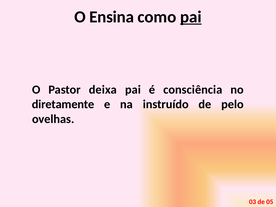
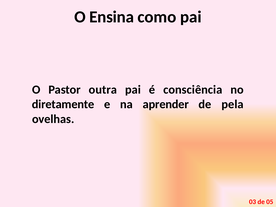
pai underline: present -> none (191, 17)
deixa: deixa -> outra (103, 90)
instruído: instruído -> aprender (166, 104)
pelo: pelo -> pela (233, 104)
